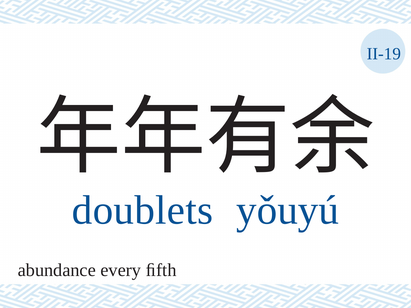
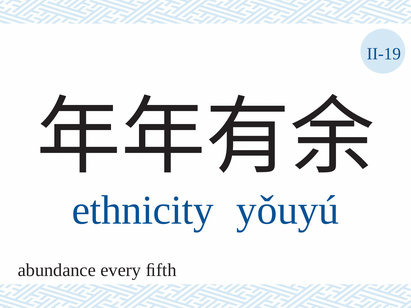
doublets: doublets -> ethnicity (143, 210)
